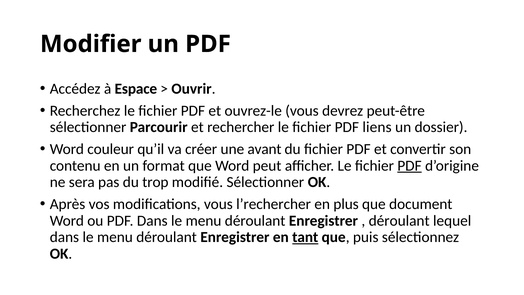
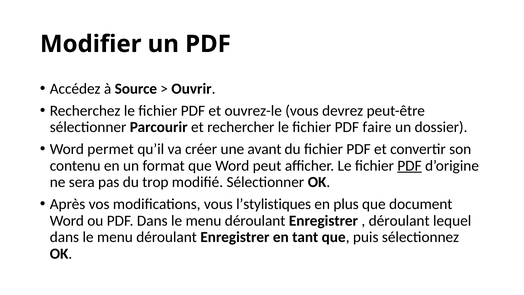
Espace: Espace -> Source (136, 89)
liens: liens -> faire (377, 127)
couleur: couleur -> permet (111, 149)
l’rechercher: l’rechercher -> l’stylistiques (274, 204)
tant underline: present -> none (305, 237)
